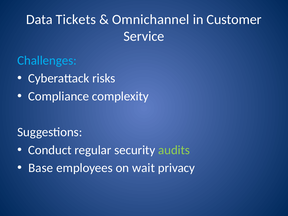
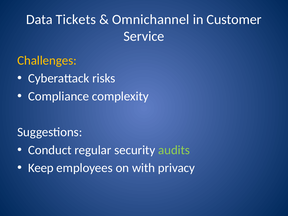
Challenges colour: light blue -> yellow (47, 60)
Base: Base -> Keep (41, 168)
wait: wait -> with (144, 168)
